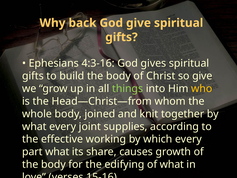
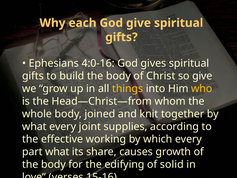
back: back -> each (83, 23)
4:3-16: 4:3-16 -> 4:0-16 (98, 63)
things colour: light green -> yellow (128, 88)
of what: what -> solid (172, 164)
